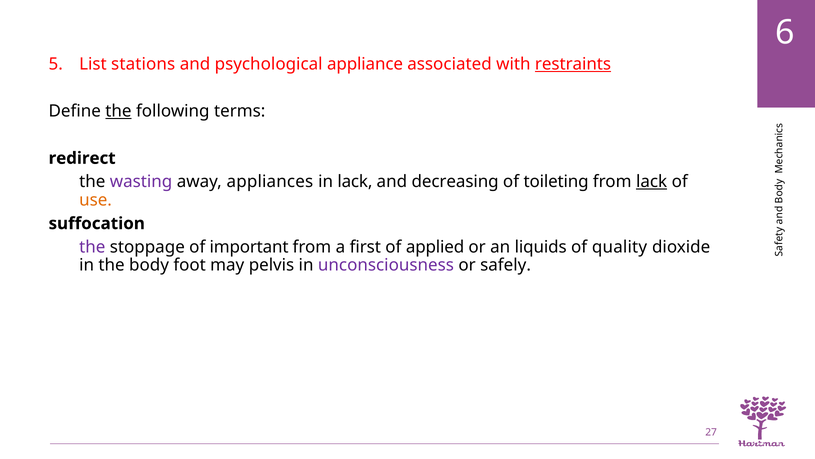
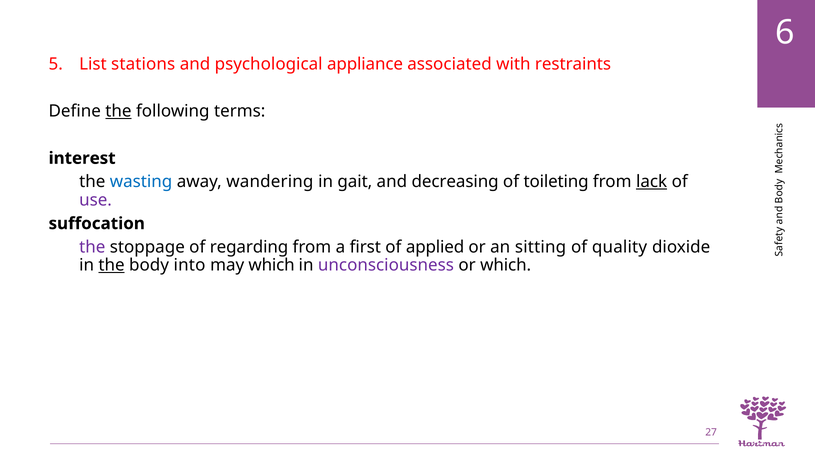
restraints underline: present -> none (573, 64)
redirect: redirect -> interest (82, 158)
wasting colour: purple -> blue (141, 181)
appliances: appliances -> wandering (270, 181)
in lack: lack -> gait (355, 181)
use colour: orange -> purple (96, 200)
important: important -> regarding (249, 247)
liquids: liquids -> sitting (541, 247)
the underline: none -> present (112, 265)
foot: foot -> into (190, 265)
may pelvis: pelvis -> which (272, 265)
or safely: safely -> which (506, 265)
